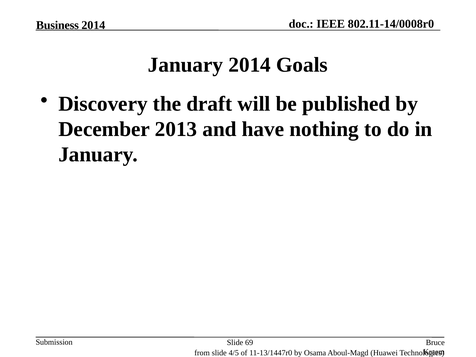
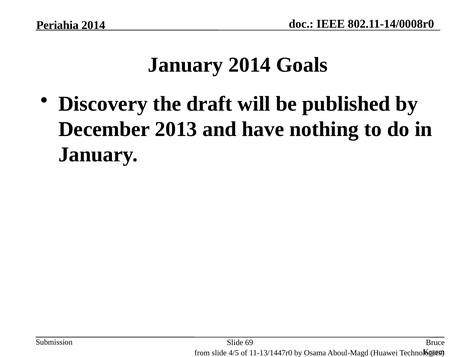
Business: Business -> Periahia (57, 25)
